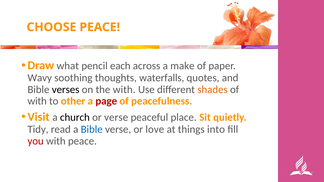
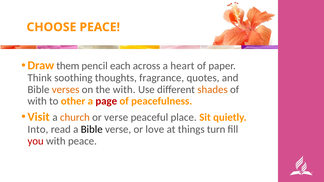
what: what -> them (68, 66)
make: make -> heart (182, 66)
Wavy: Wavy -> Think (40, 78)
waterfalls: waterfalls -> fragrance (162, 78)
verses colour: black -> orange (66, 90)
church colour: black -> orange (75, 118)
Tidy: Tidy -> Into (38, 129)
Bible colour: blue -> black (92, 129)
into: into -> turn (216, 129)
